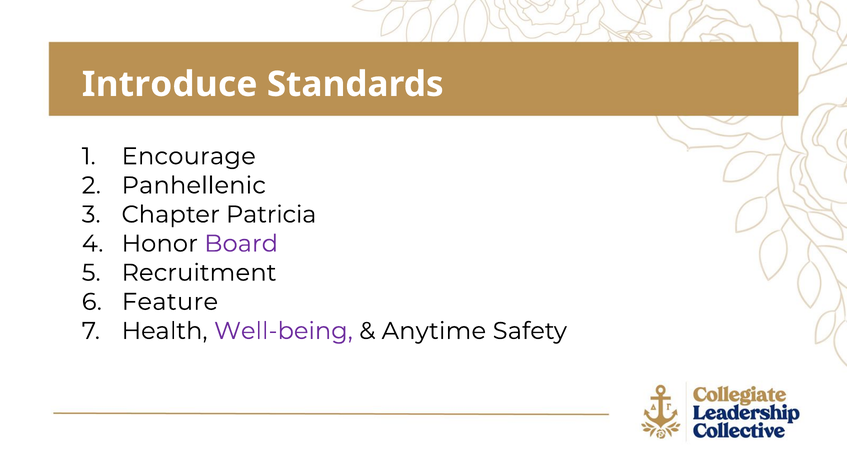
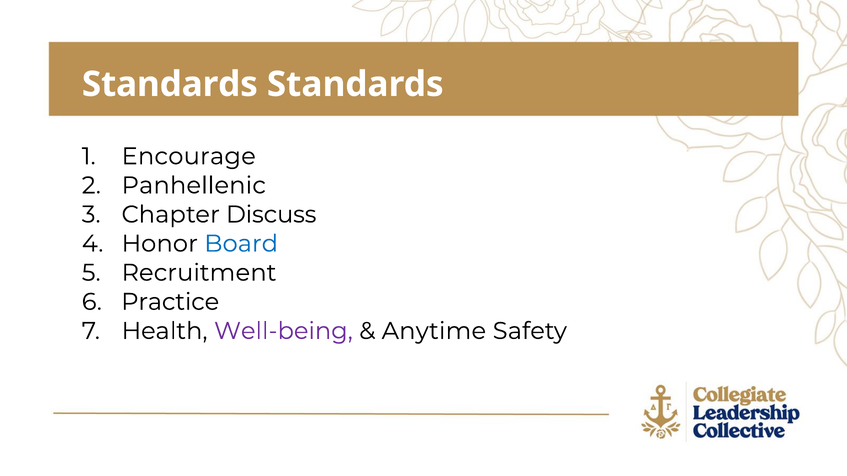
Introduce: Introduce -> Standards (170, 84)
Patricia: Patricia -> Discuss (271, 215)
Board colour: purple -> blue (241, 244)
Feature: Feature -> Practice (170, 302)
